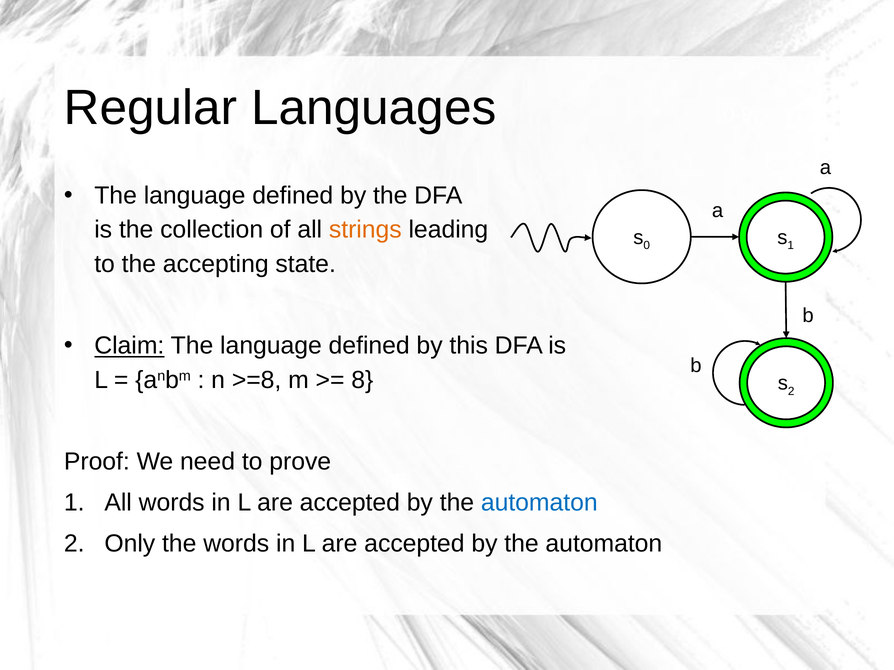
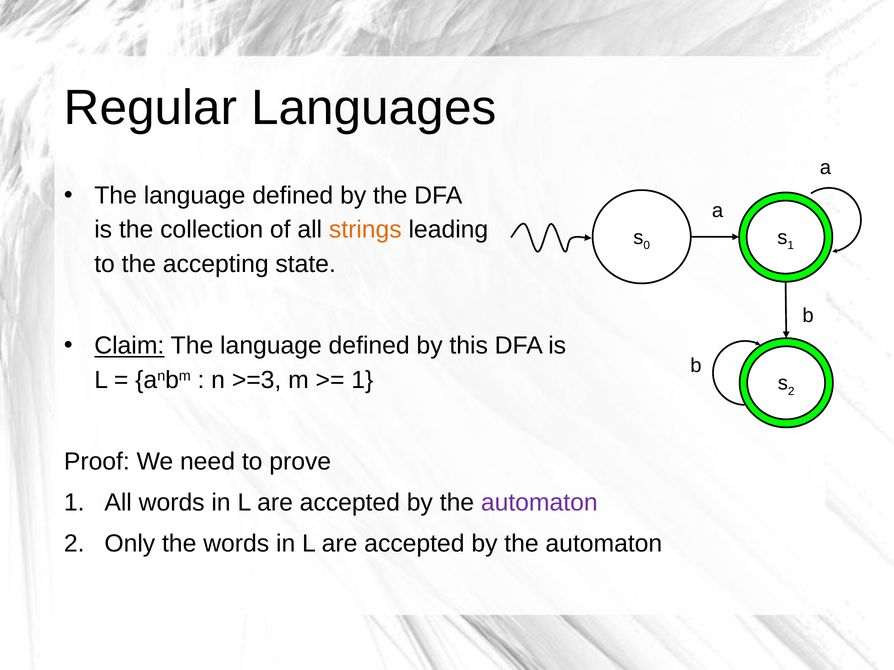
>=8: >=8 -> >=3 (257, 380)
8: 8 -> 1 (362, 380)
automaton colour: blue -> purple (539, 503)
